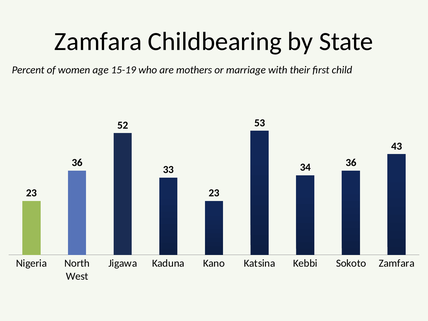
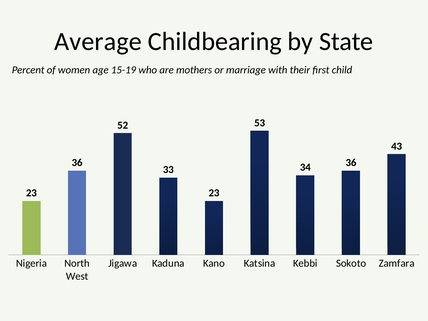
Zamfara: Zamfara -> Average (98, 41)
